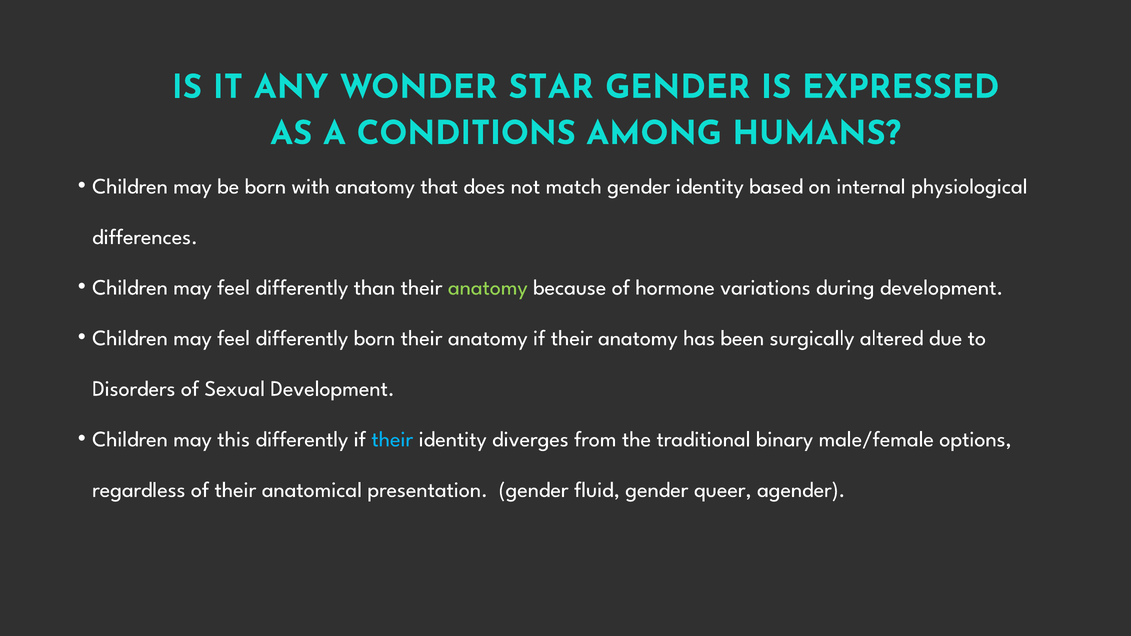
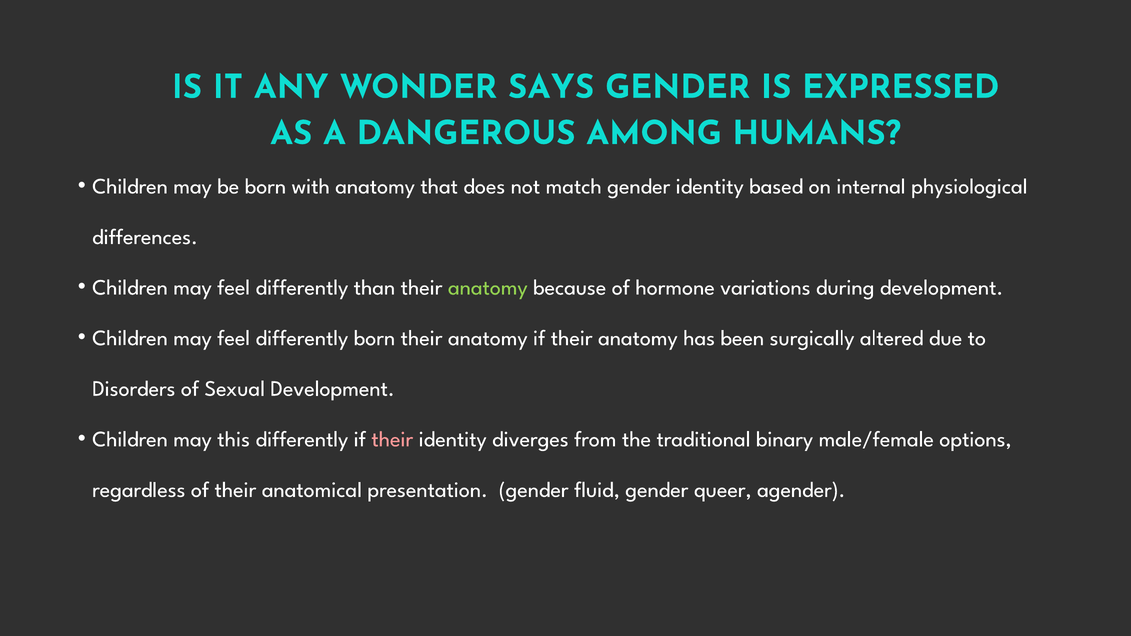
STAR: STAR -> SAYS (551, 87)
CONDITIONS: CONDITIONS -> DANGEROUS (466, 133)
their colour: light blue -> pink (392, 439)
